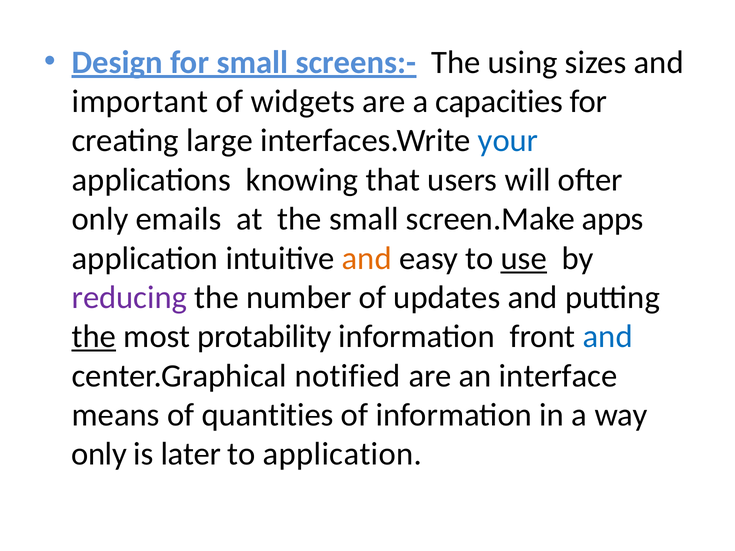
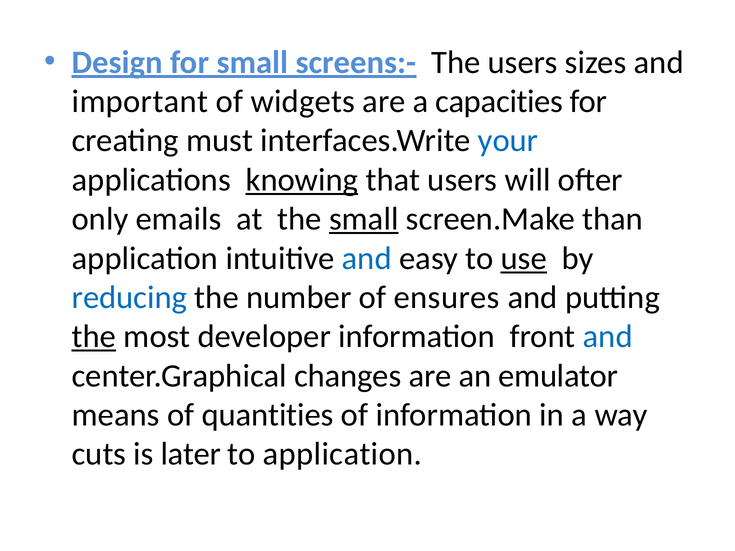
The using: using -> users (523, 62)
large: large -> must (220, 141)
knowing underline: none -> present (302, 180)
small underline: none -> present (364, 219)
apps: apps -> than (613, 219)
and colour: orange -> blue (367, 258)
reducing colour: purple -> blue (129, 298)
updates: updates -> ensures (447, 298)
protability: protability -> developer (264, 337)
notified: notified -> changes (348, 376)
interface: interface -> emulator (558, 376)
only: only -> cuts (99, 454)
